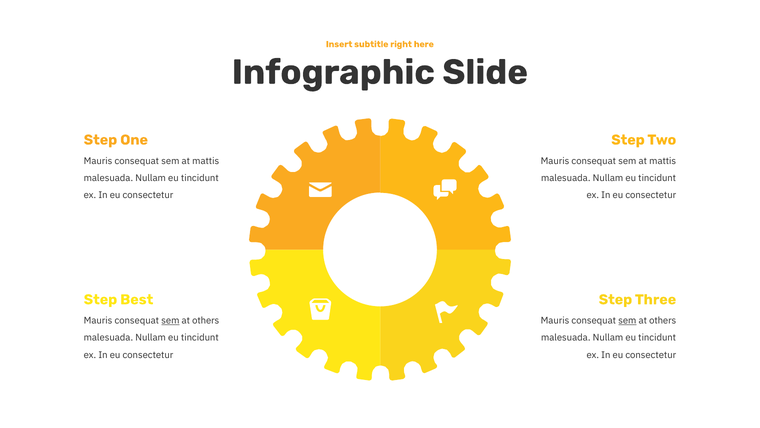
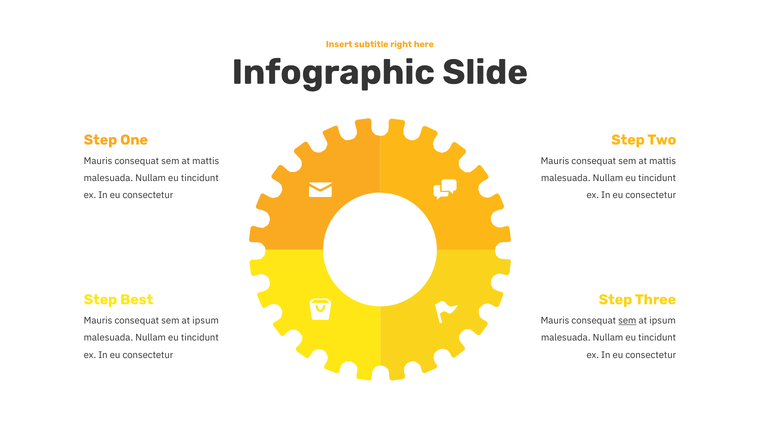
sem underline: present -> none (170, 320)
others: others -> ipsum (206, 320)
others: others -> ipsum (663, 320)
